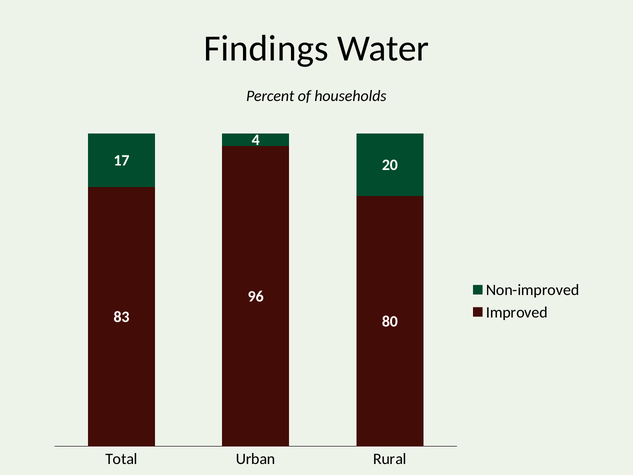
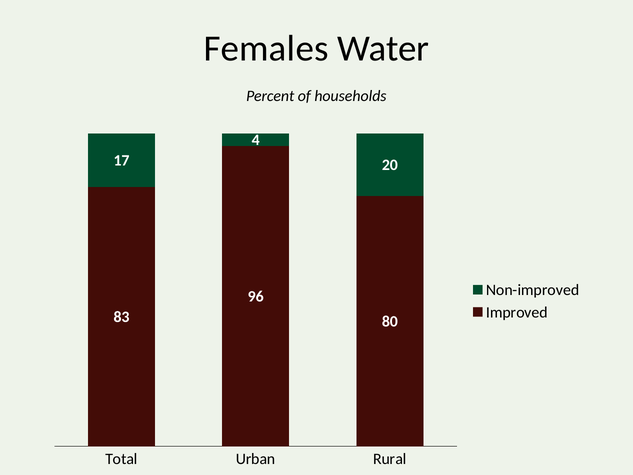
Findings: Findings -> Females (266, 48)
